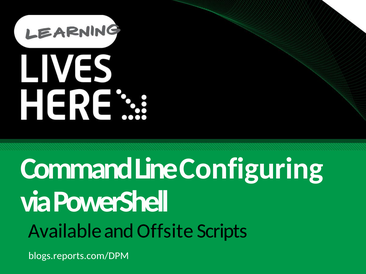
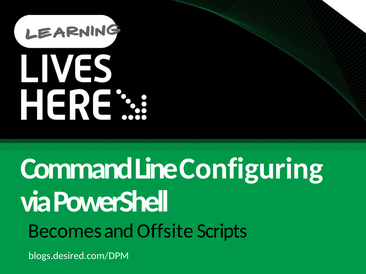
Available: Available -> Becomes (65, 231)
blogs.reports.com/DPM: blogs.reports.com/DPM -> blogs.desired.com/DPM (79, 256)
